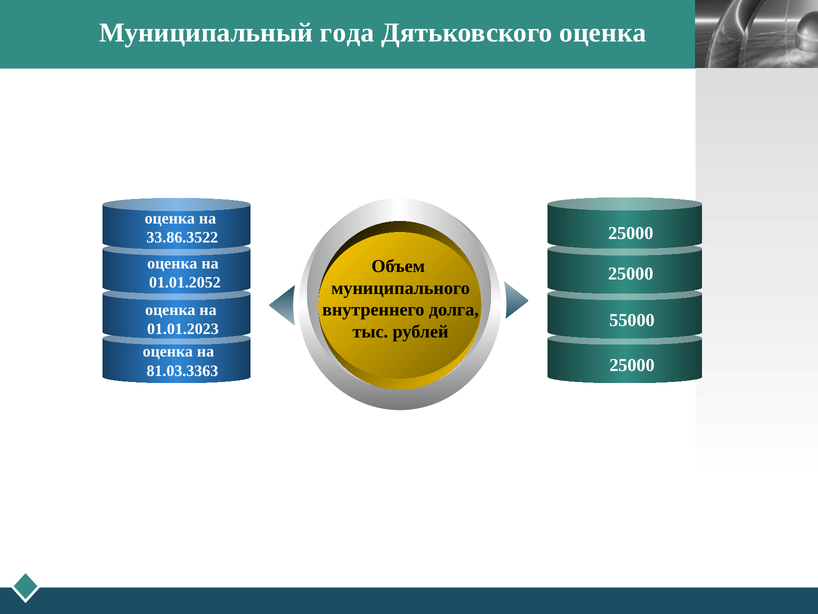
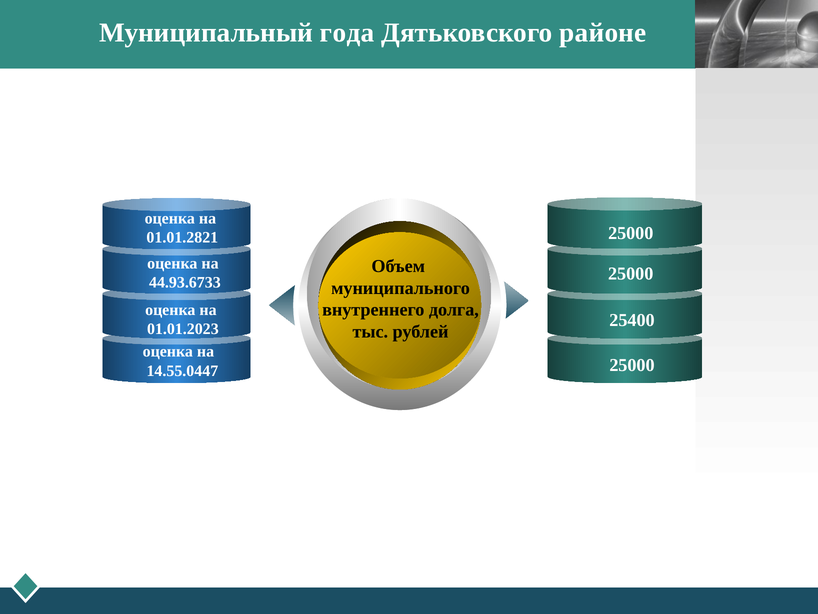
Дятьковского оценка: оценка -> районе (603, 33)
33.86.3522: 33.86.3522 -> 01.01.2821 (182, 237)
01.01.2052: 01.01.2052 -> 44.93.6733 (185, 282)
55000: 55000 -> 25400 (632, 320)
81.03.3363: 81.03.3363 -> 14.55.0447 (182, 370)
